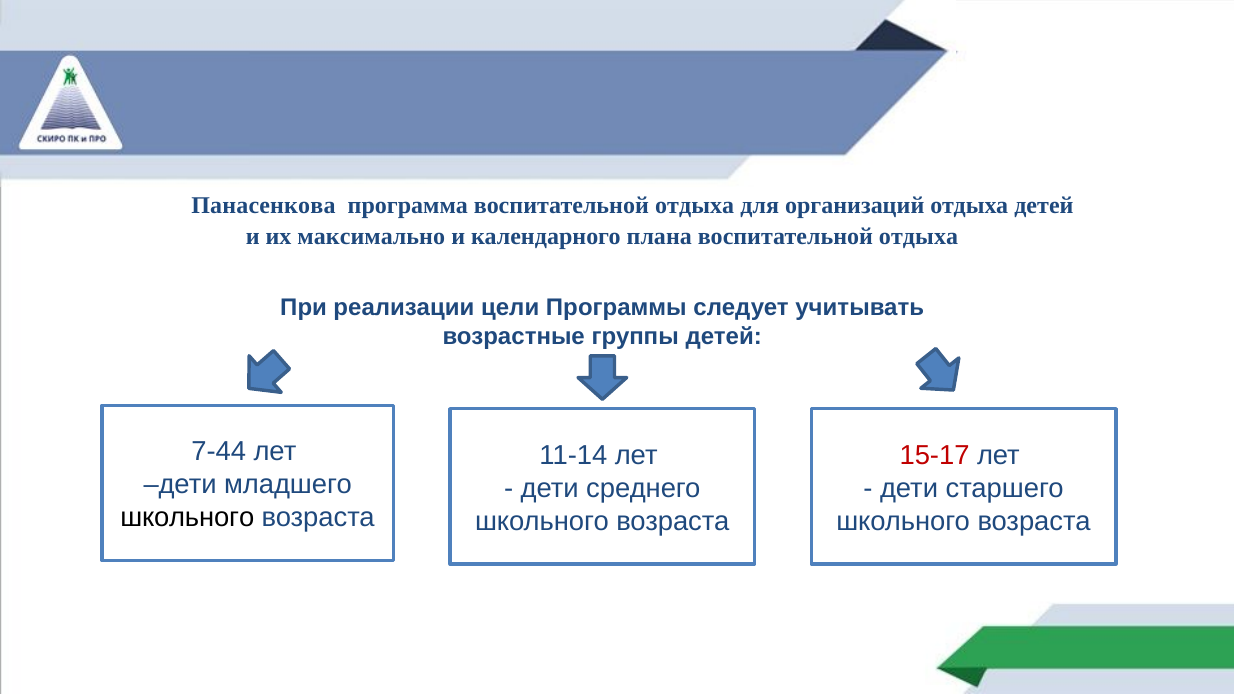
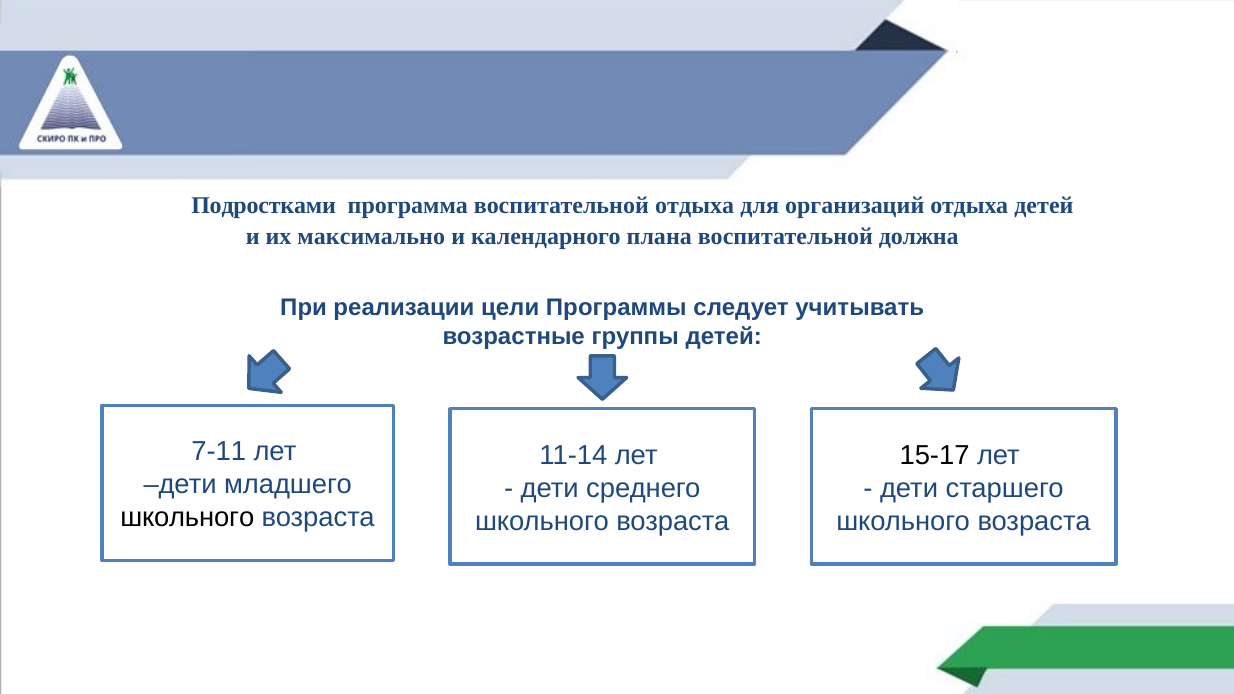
Панасенкова: Панасенкова -> Подростками (264, 206)
плана воспитательной отдыха: отдыха -> должна (919, 237)
7-44: 7-44 -> 7-11 (219, 452)
15-17 colour: red -> black (935, 455)
